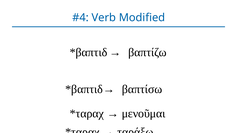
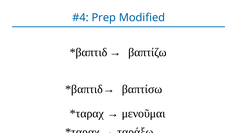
Verb: Verb -> Prep (104, 18)
